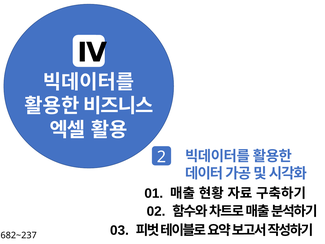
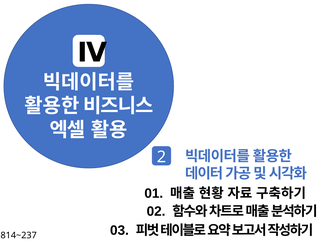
682~237: 682~237 -> 814~237 (19, 235)
